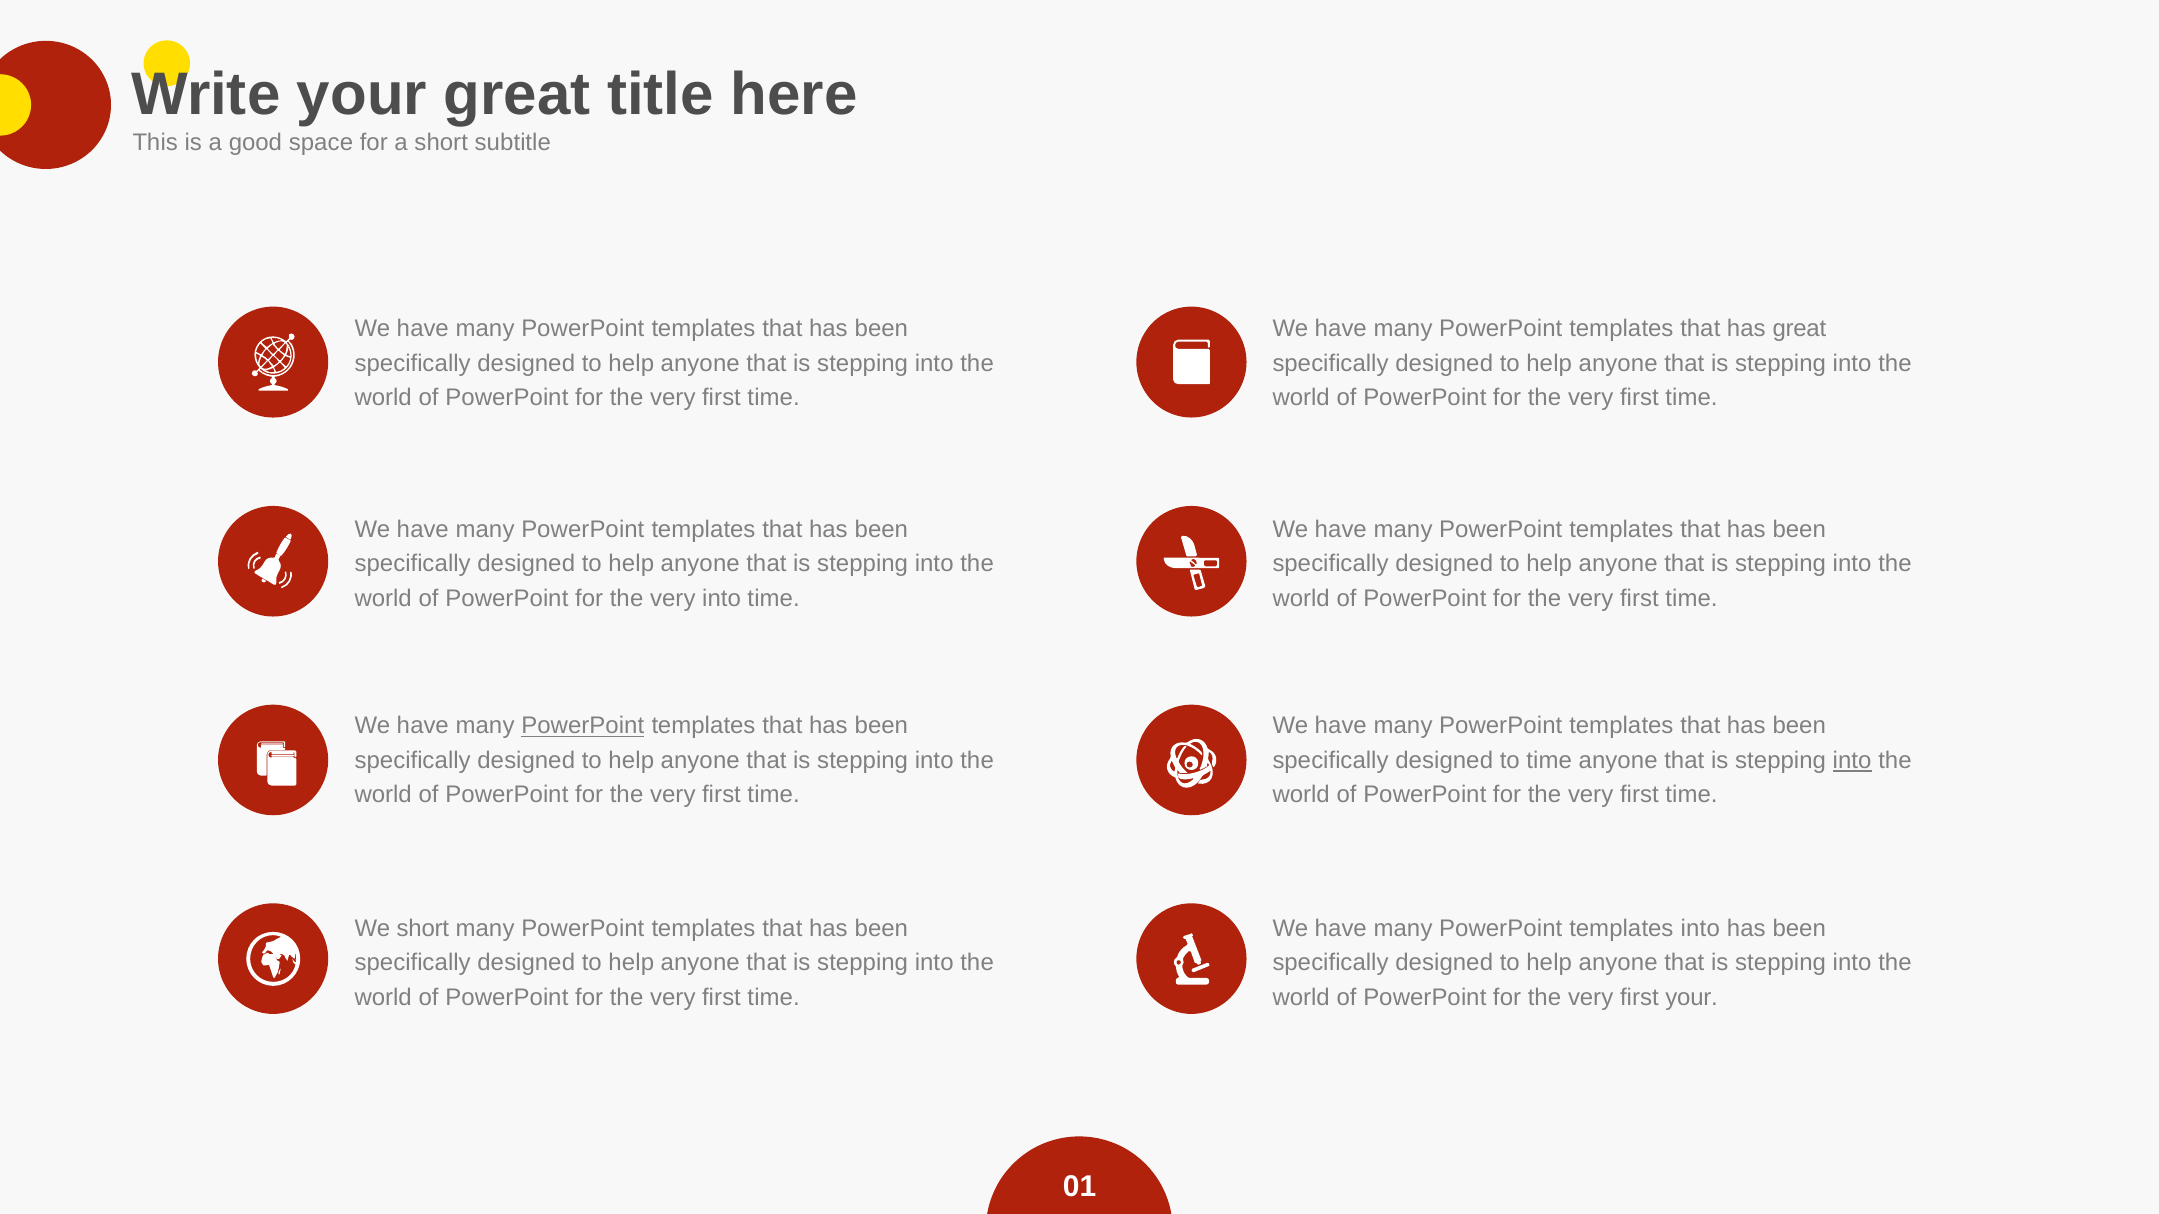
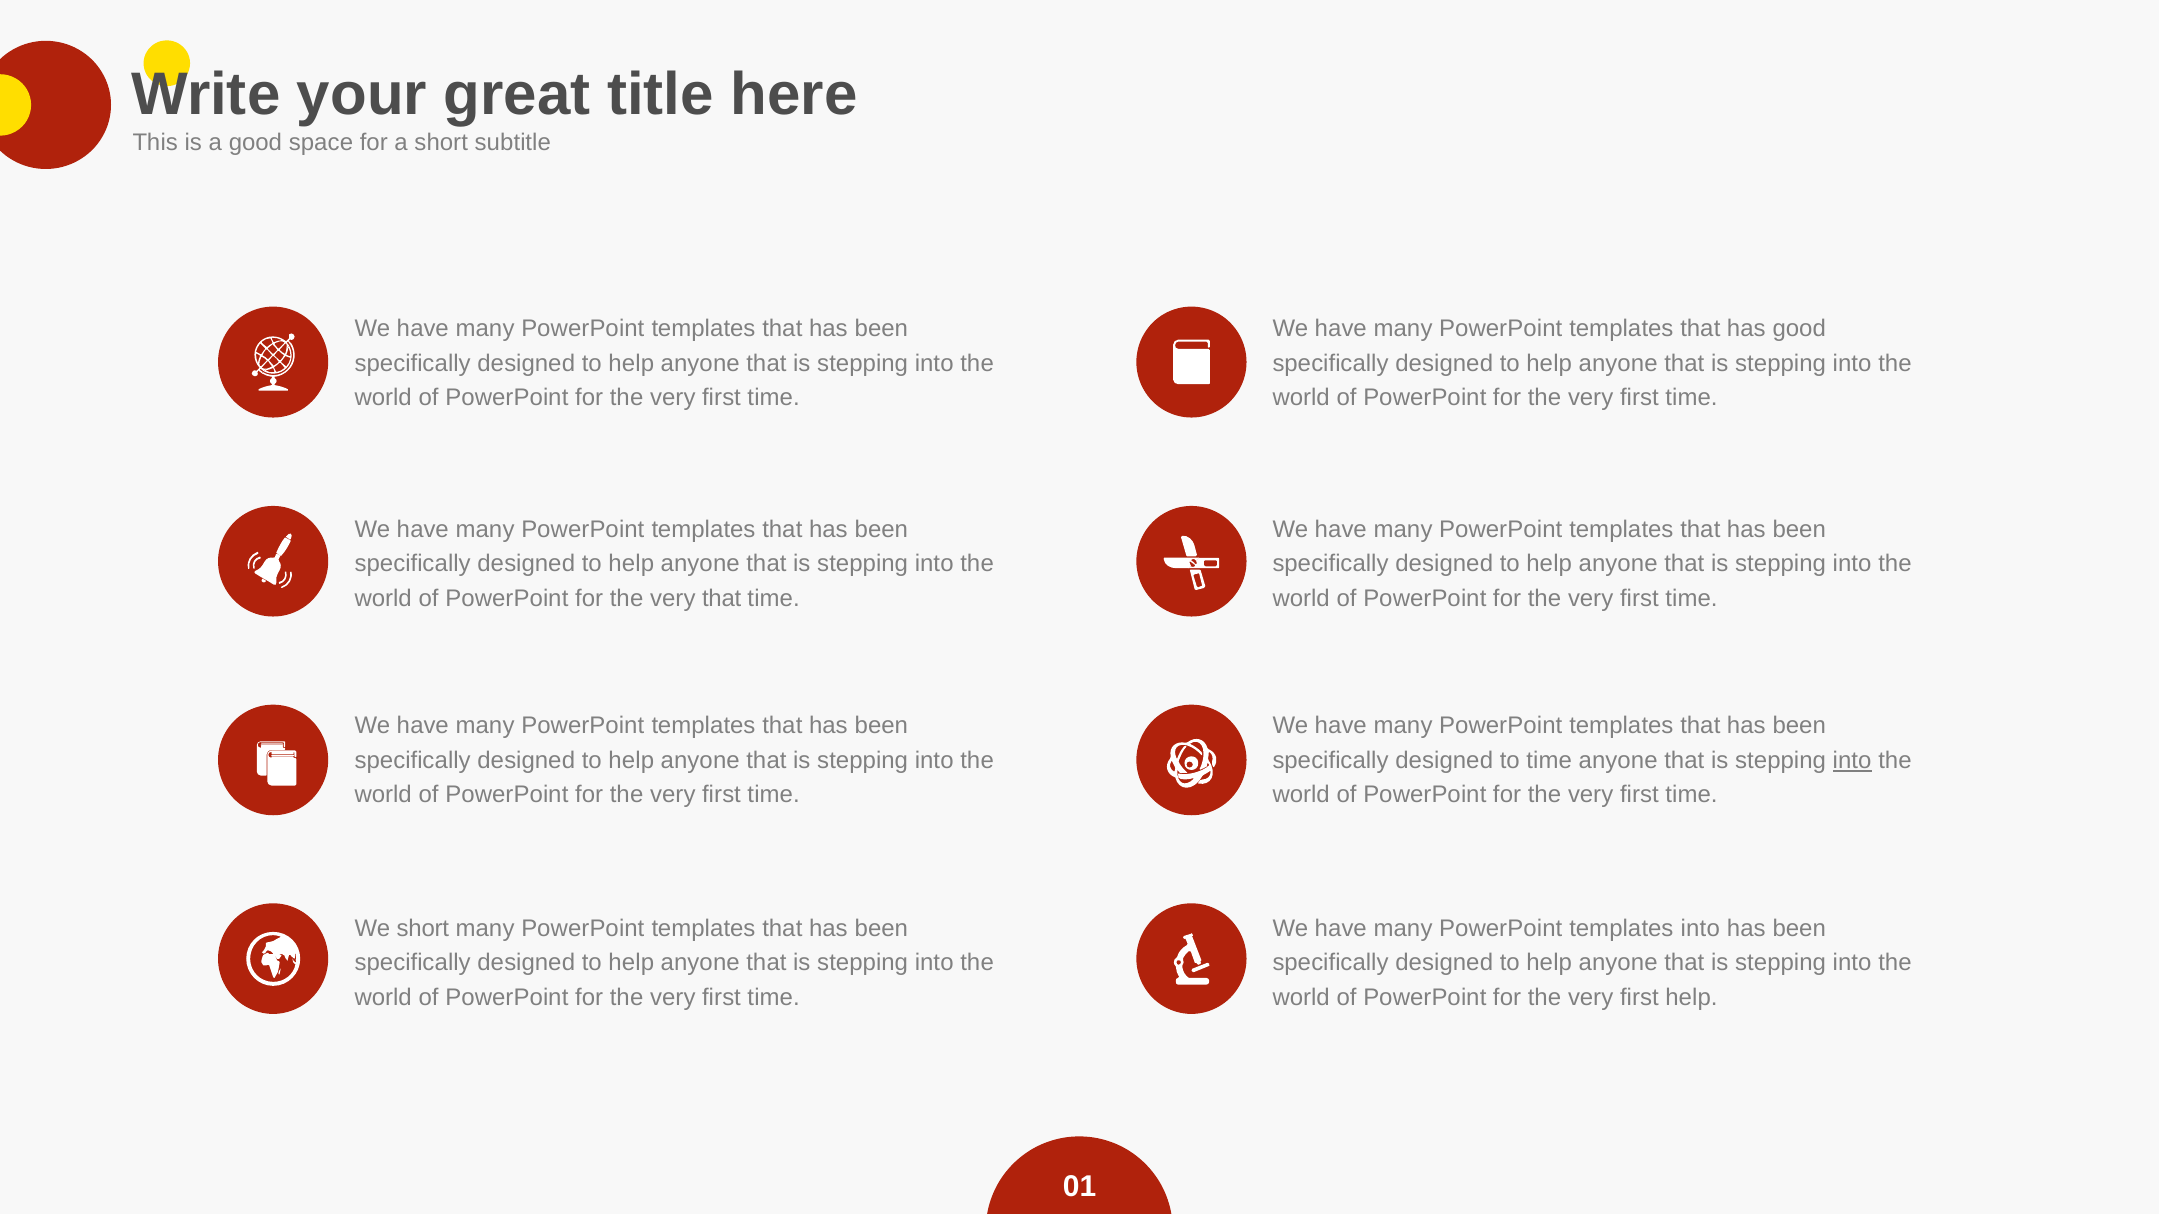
has great: great -> good (1799, 329)
very into: into -> that (722, 598)
PowerPoint underline: present -> none (583, 726)
first your: your -> help (1691, 997)
